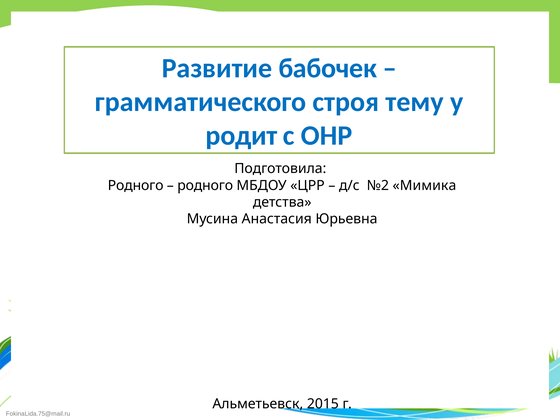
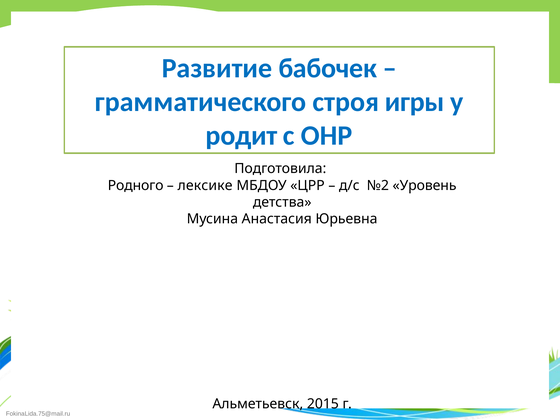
тему: тему -> игры (415, 102)
родного: родного -> лексике (205, 185)
Мимика: Мимика -> Уровень (425, 185)
